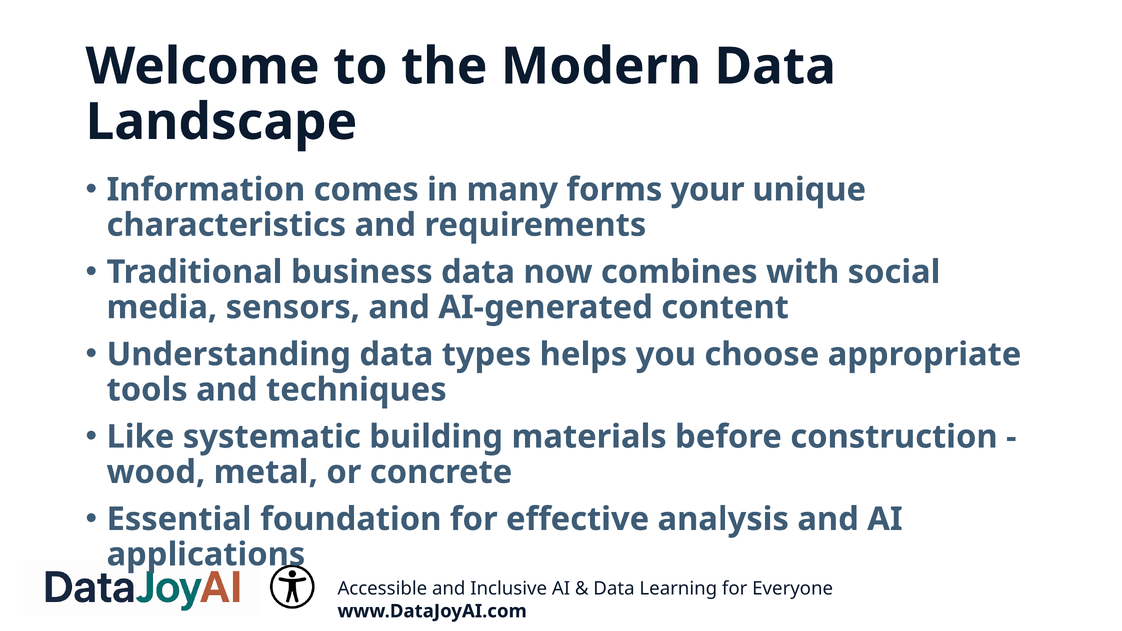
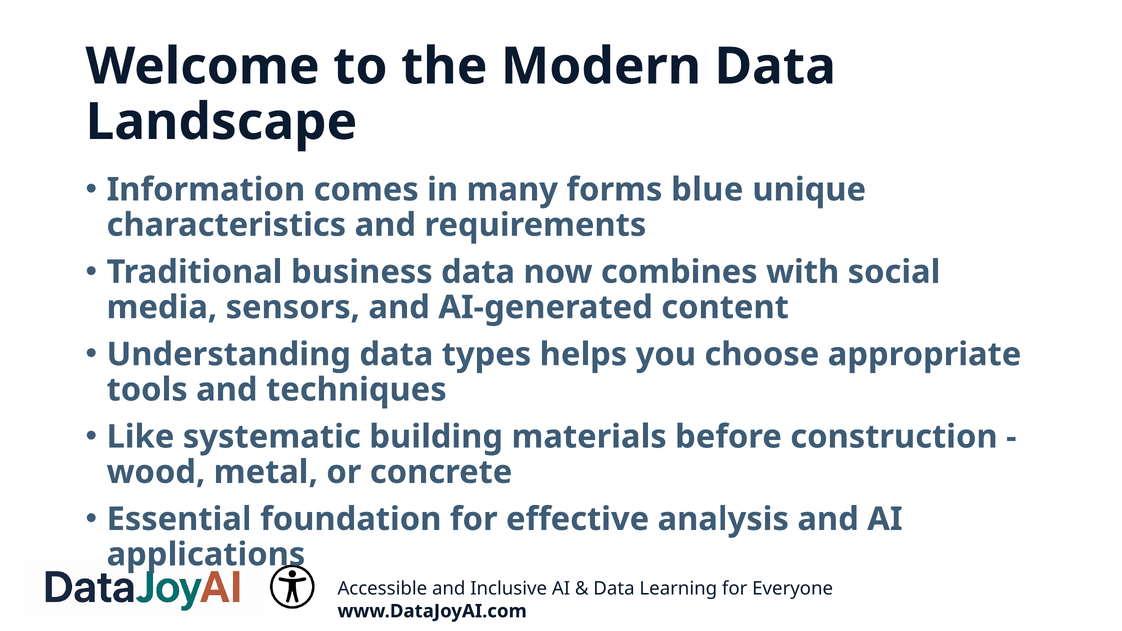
your: your -> blue (707, 190)
